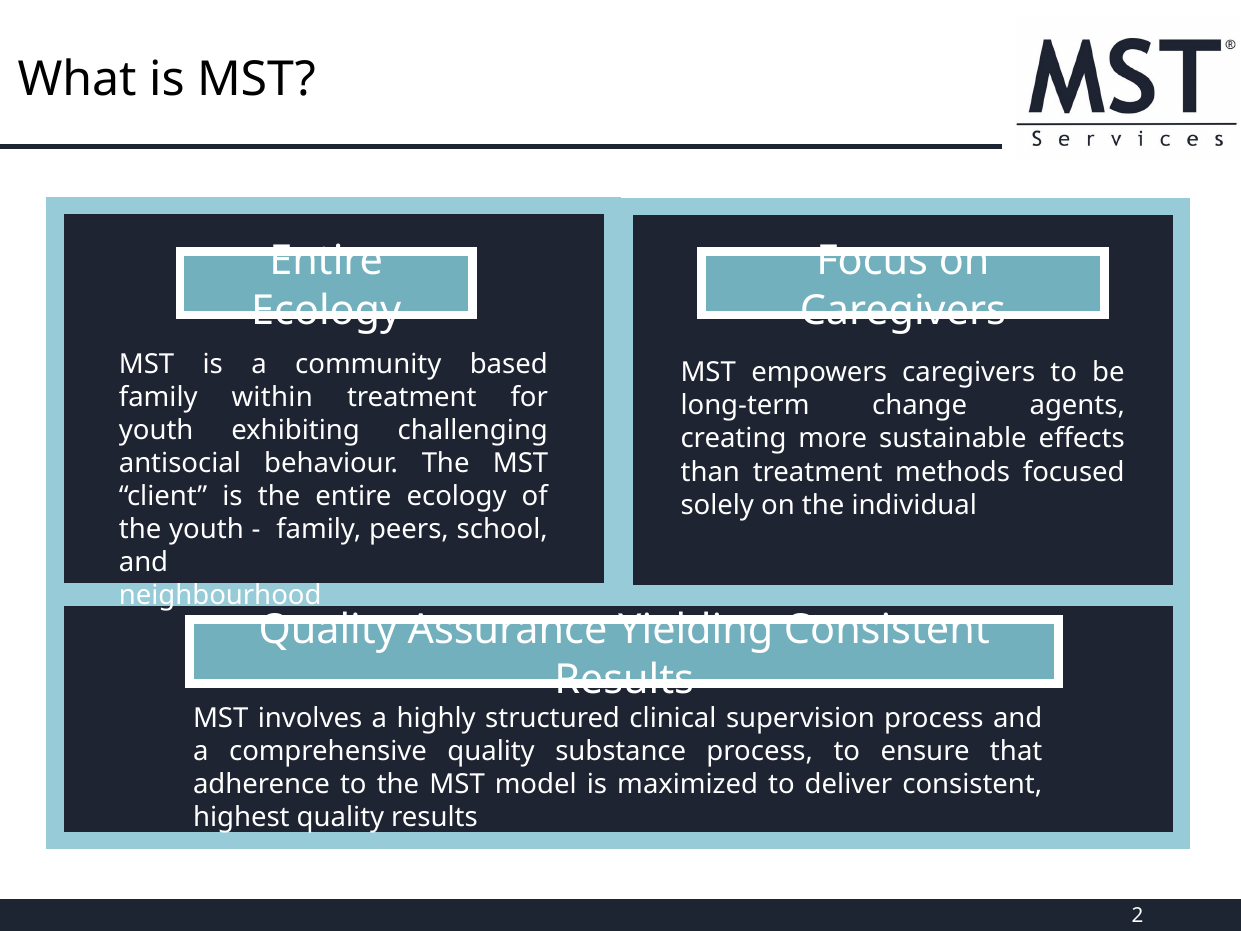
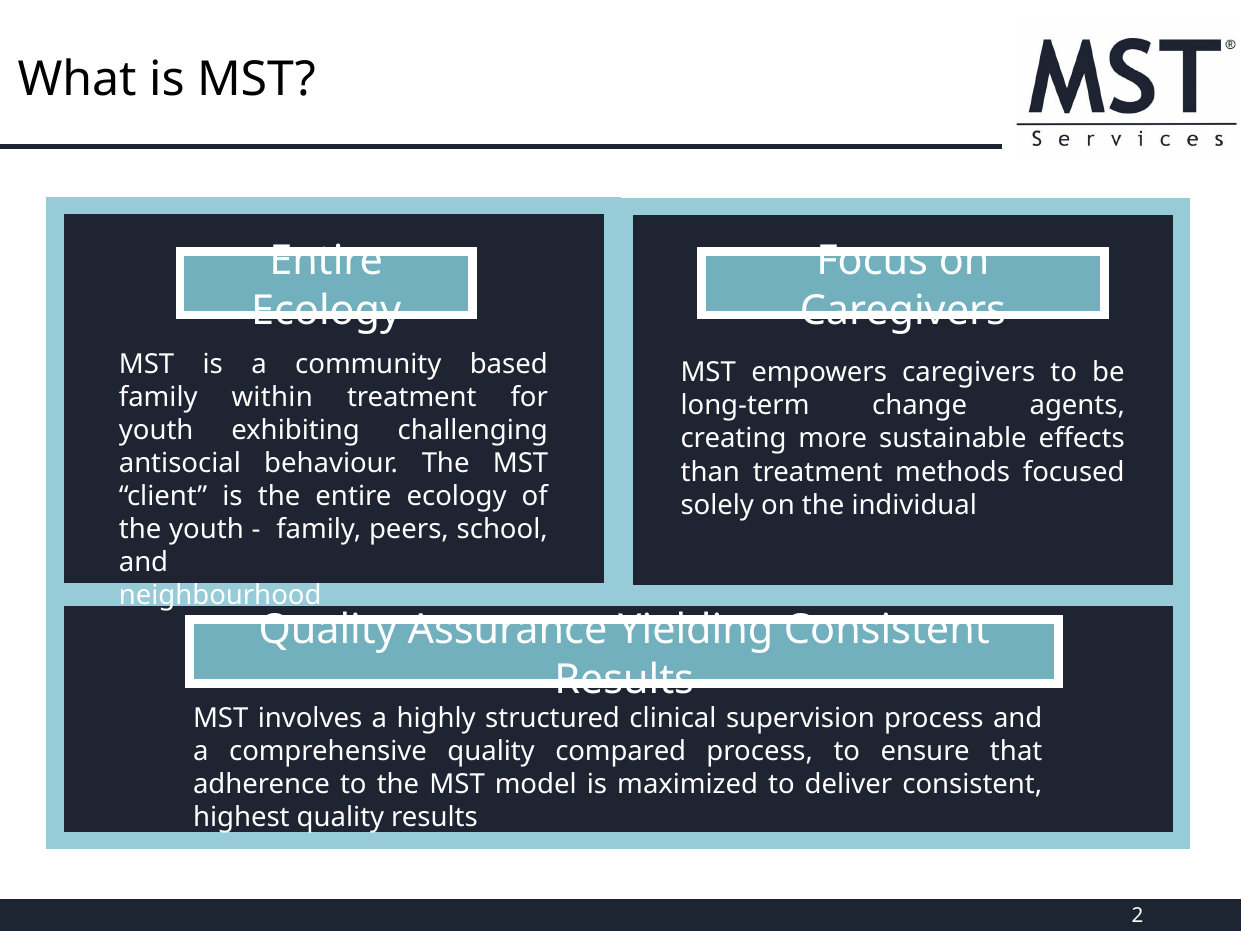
substance: substance -> compared (621, 751)
